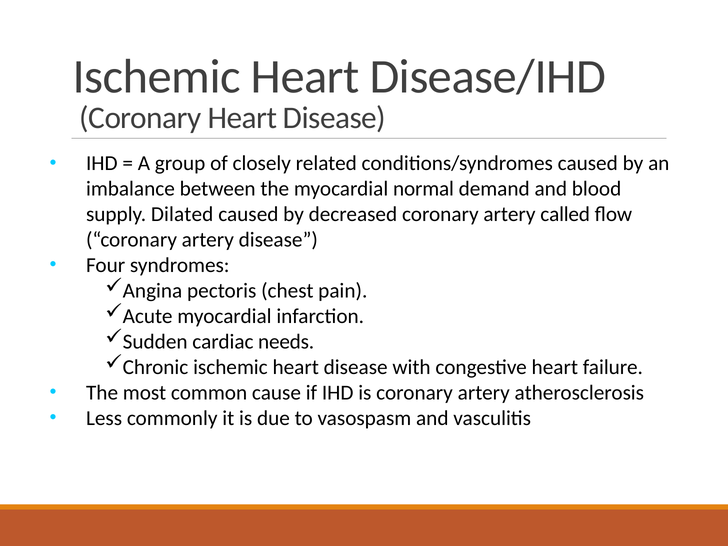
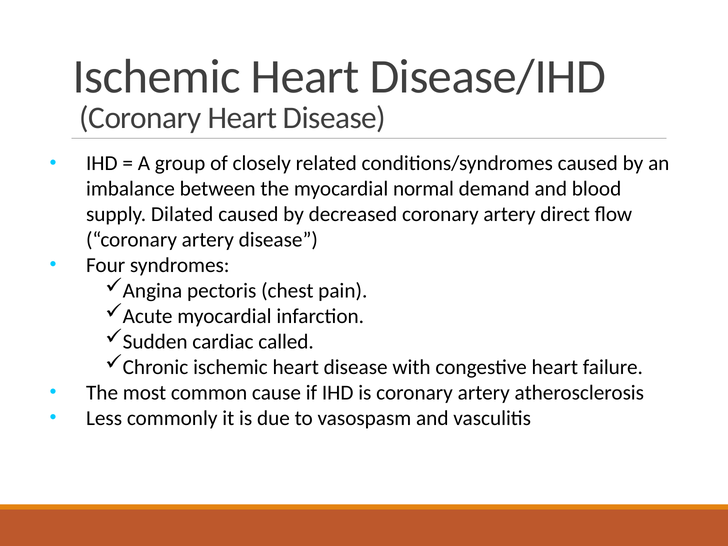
called: called -> direct (565, 214)
needs: needs -> called (286, 342)
